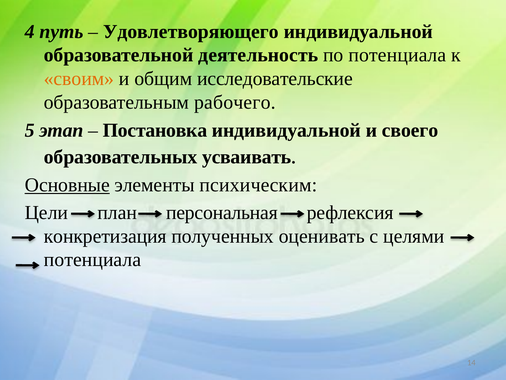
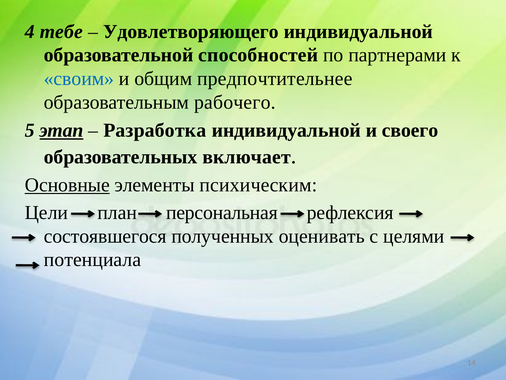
путь: путь -> тебе (61, 31)
деятельность: деятельность -> способностей (258, 55)
по потенциала: потенциала -> партнерами (397, 55)
своим colour: orange -> blue (79, 79)
исследовательские: исследовательские -> предпочтительнее (275, 79)
этап underline: none -> present (62, 130)
Постановка: Постановка -> Разработка (155, 130)
усваивать: усваивать -> включает (247, 157)
конкретизация: конкретизация -> состоявшегося (105, 236)
